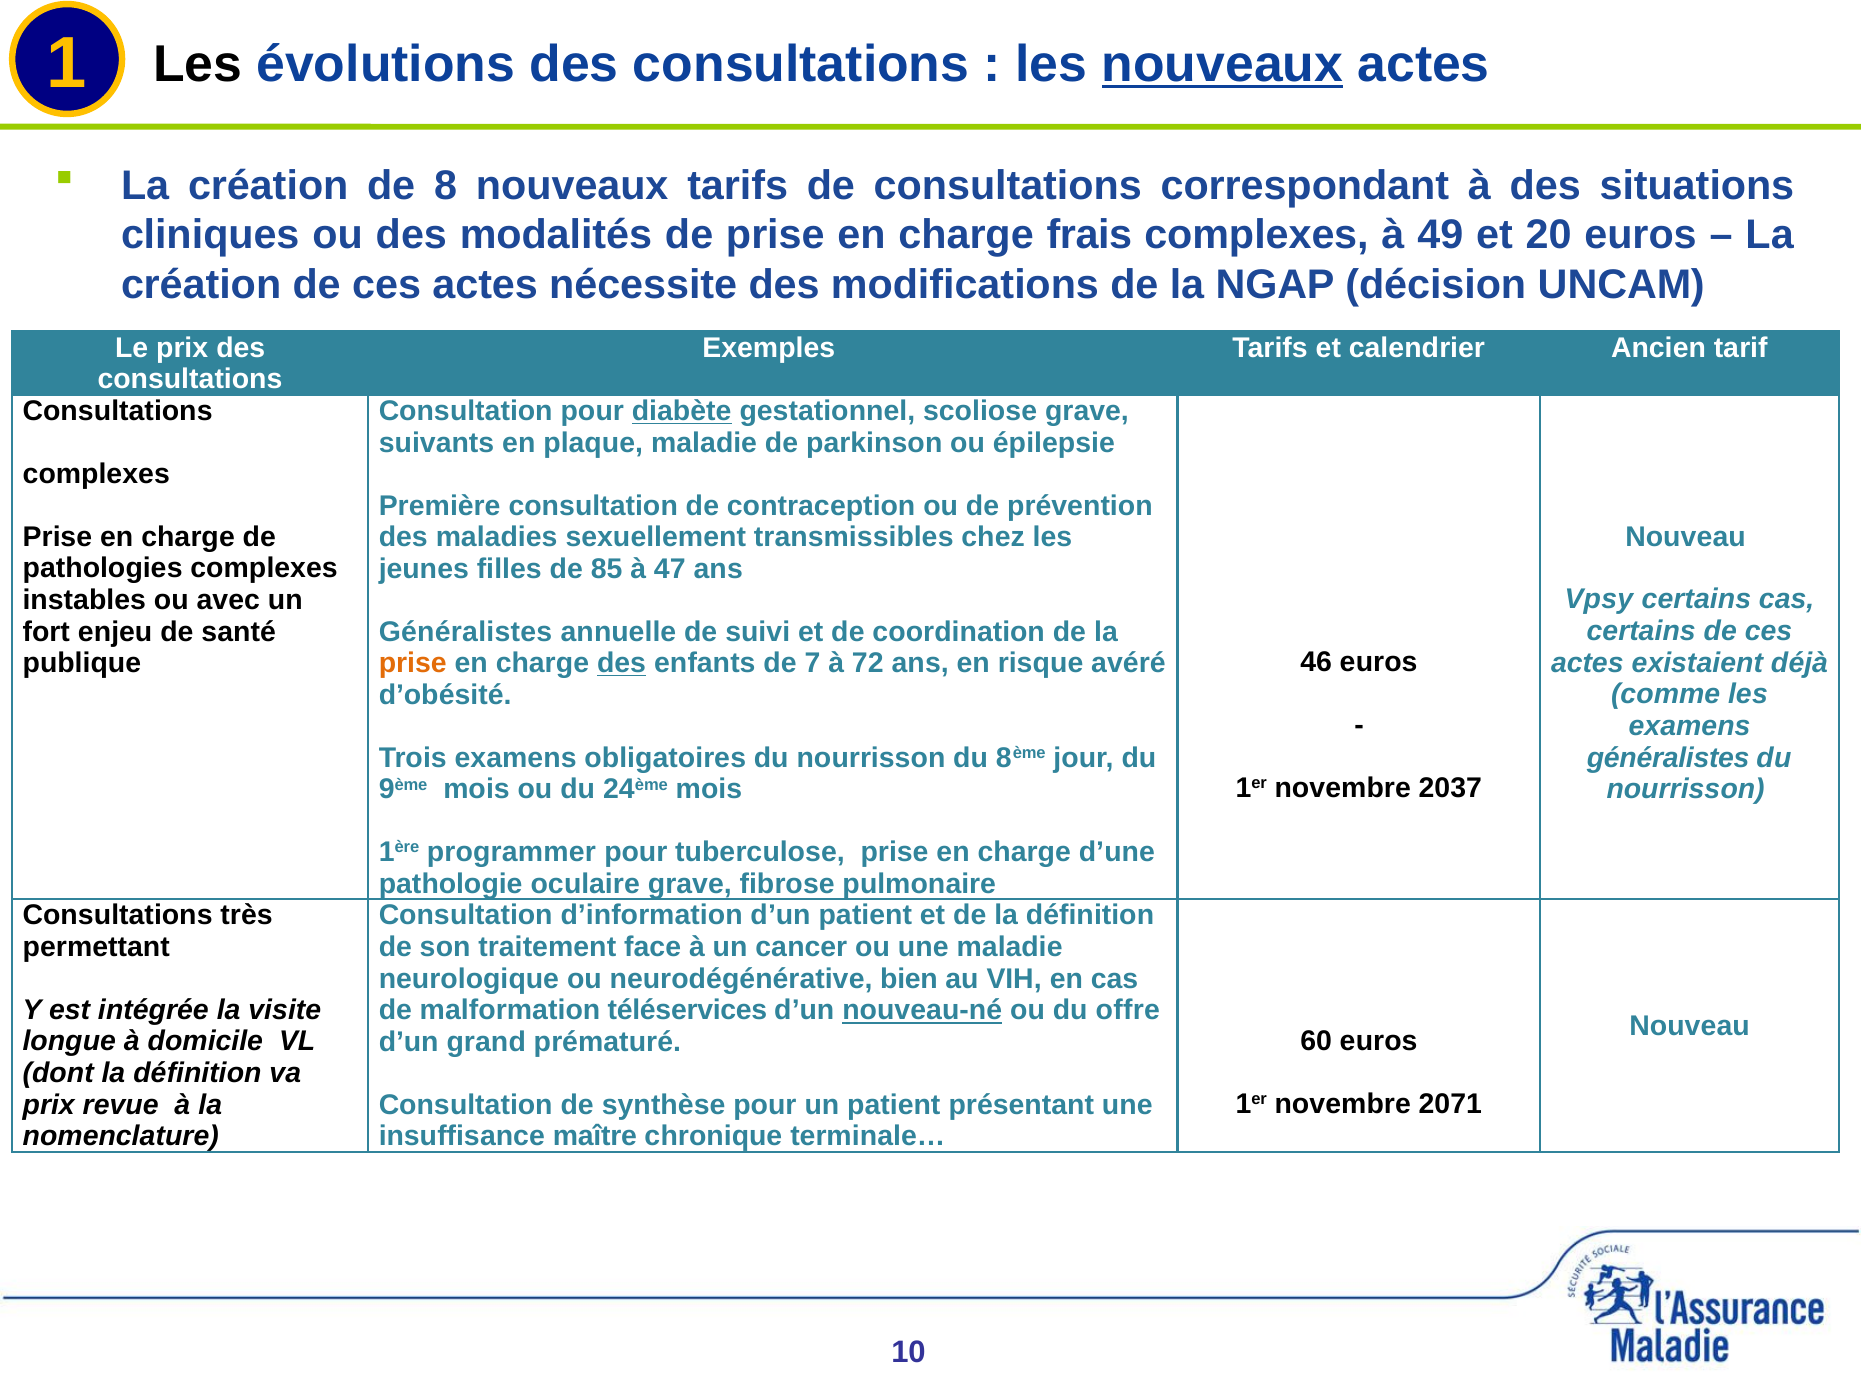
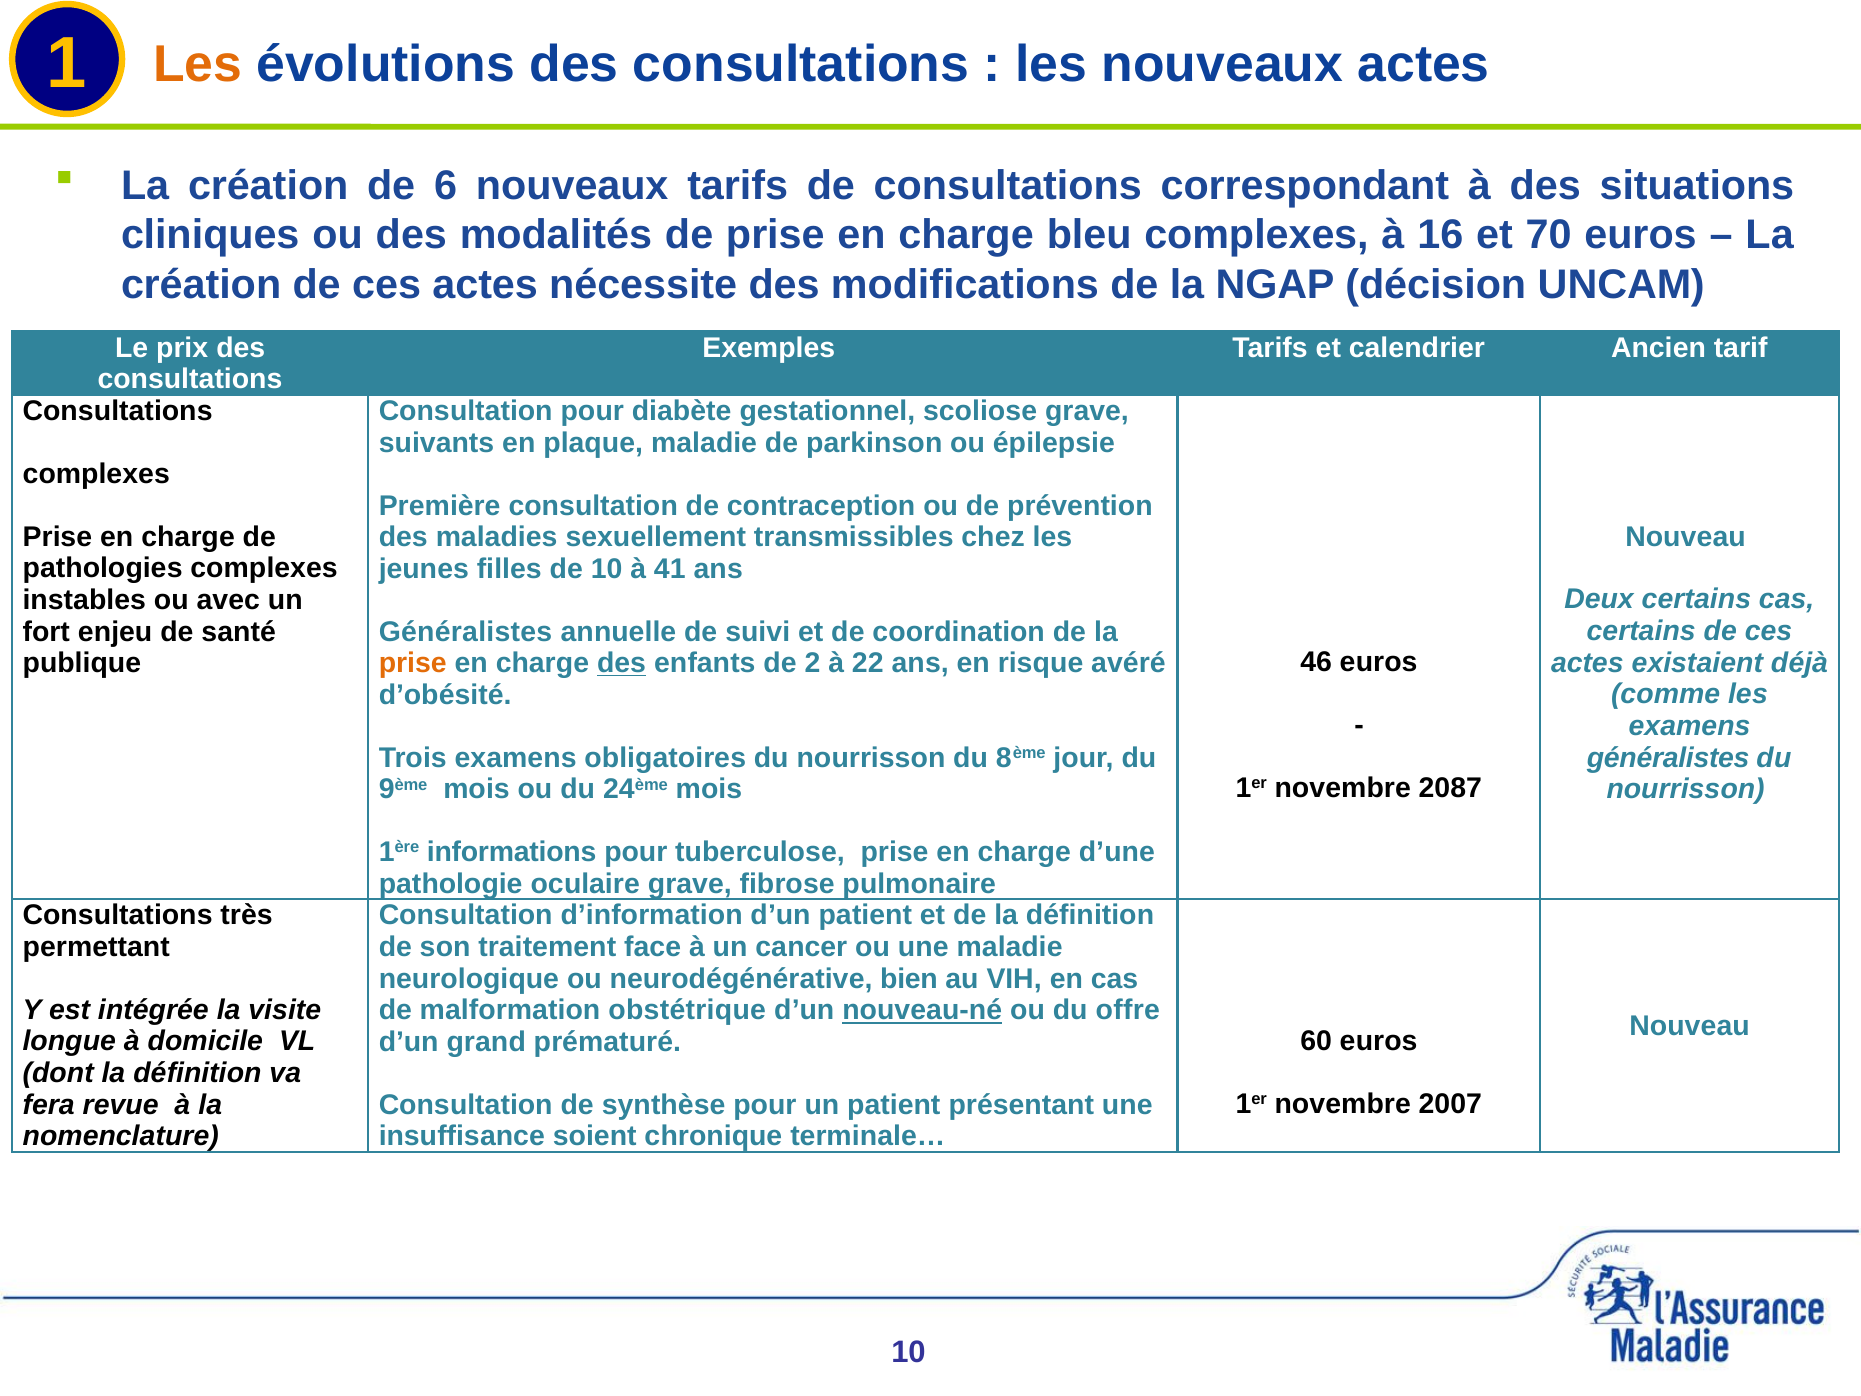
Les colour: black -> orange (198, 64)
nouveaux underline: present -> none (1222, 64)
8: 8 -> 6 (446, 186)
frais: frais -> bleu (1089, 235)
49: 49 -> 16 (1440, 235)
20: 20 -> 70 (1549, 235)
diabète underline: present -> none (682, 411)
de 85: 85 -> 10 (607, 569)
47: 47 -> 41 (670, 569)
Vpsy: Vpsy -> Deux (1599, 599)
7: 7 -> 2 (813, 663)
72: 72 -> 22 (868, 663)
2037: 2037 -> 2087 (1450, 787)
programmer: programmer -> informations (512, 852)
téléservices: téléservices -> obstétrique (687, 1010)
2071: 2071 -> 2007 (1450, 1103)
prix: prix -> fera (49, 1105)
maître: maître -> soient (595, 1136)
